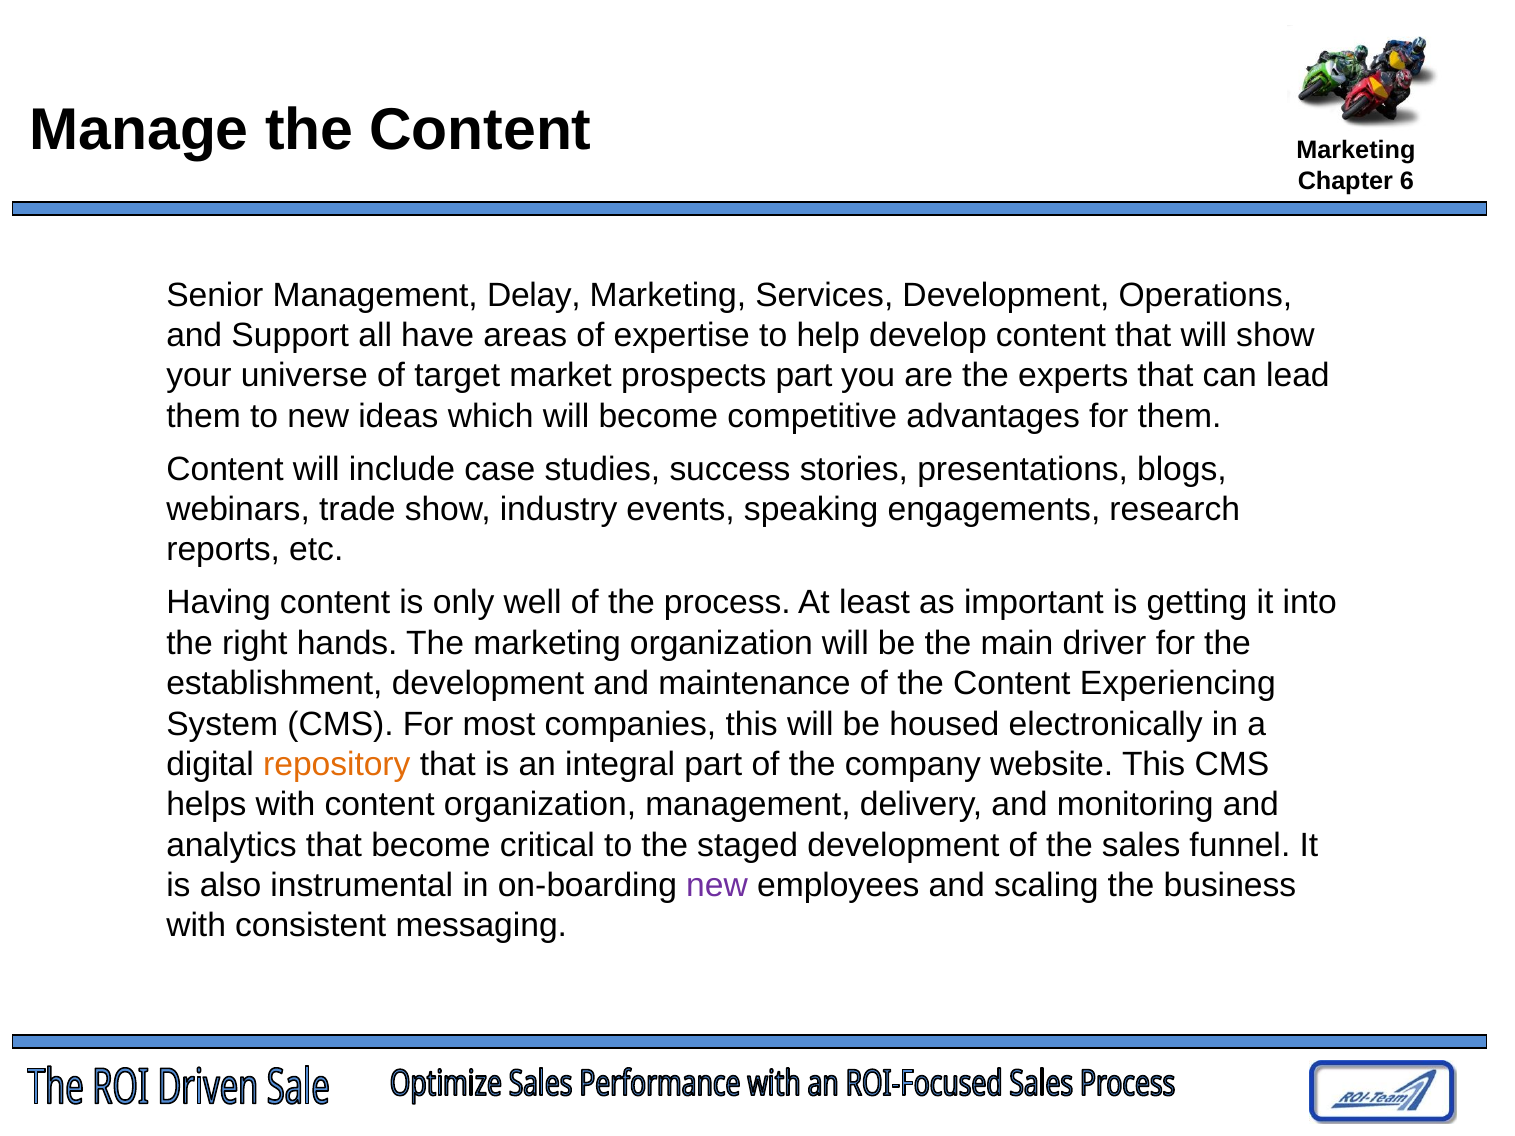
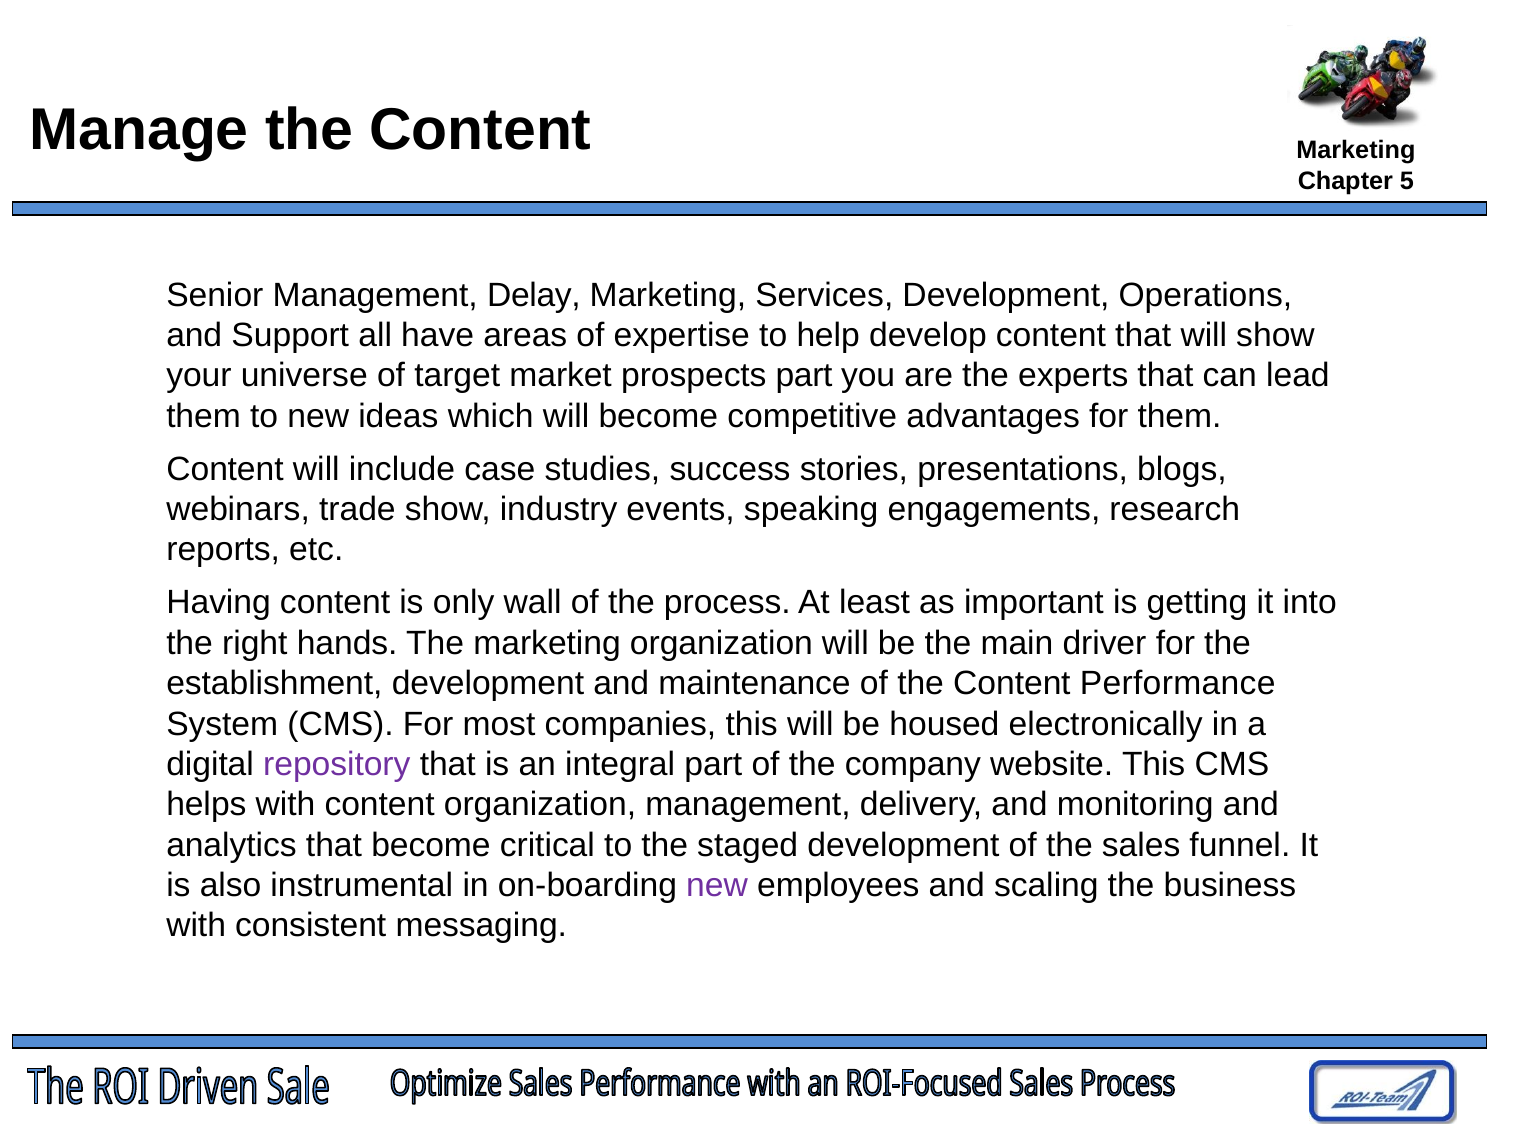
6: 6 -> 5 (1407, 181)
well: well -> wall (533, 603)
Experiencing: Experiencing -> Performance (1178, 684)
repository colour: orange -> purple (337, 765)
